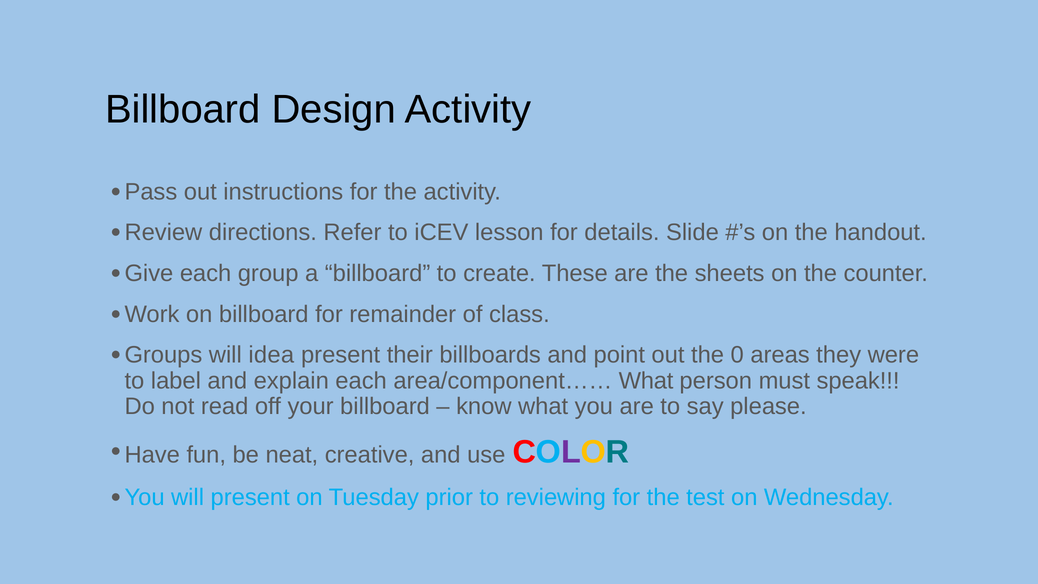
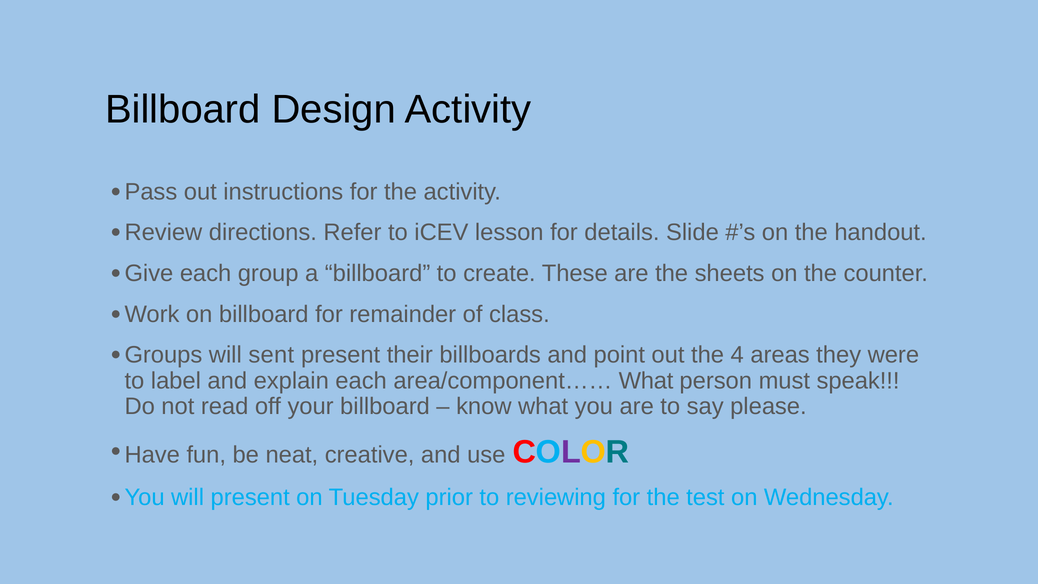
idea: idea -> sent (271, 355)
0: 0 -> 4 (737, 355)
